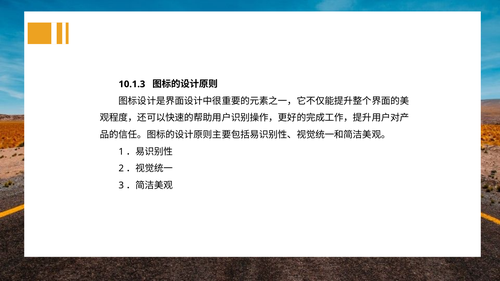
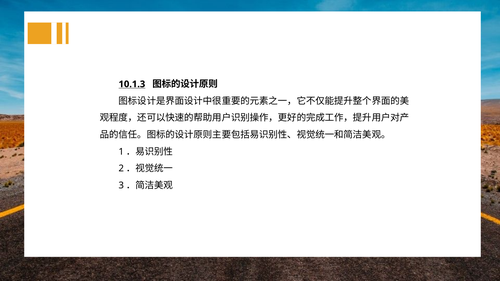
10.1.3 underline: none -> present (132, 84)
